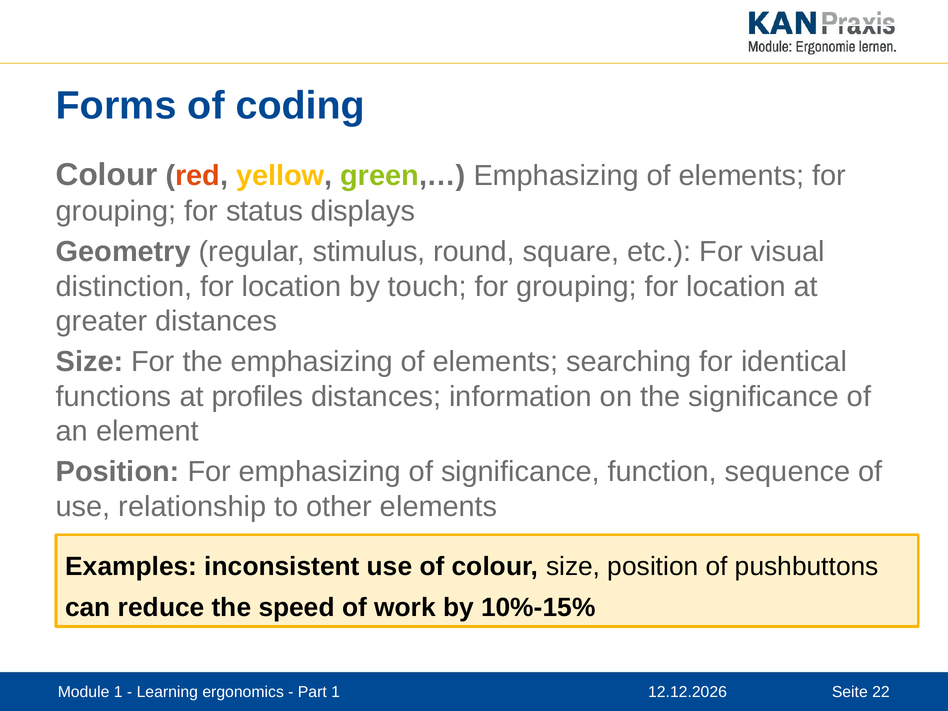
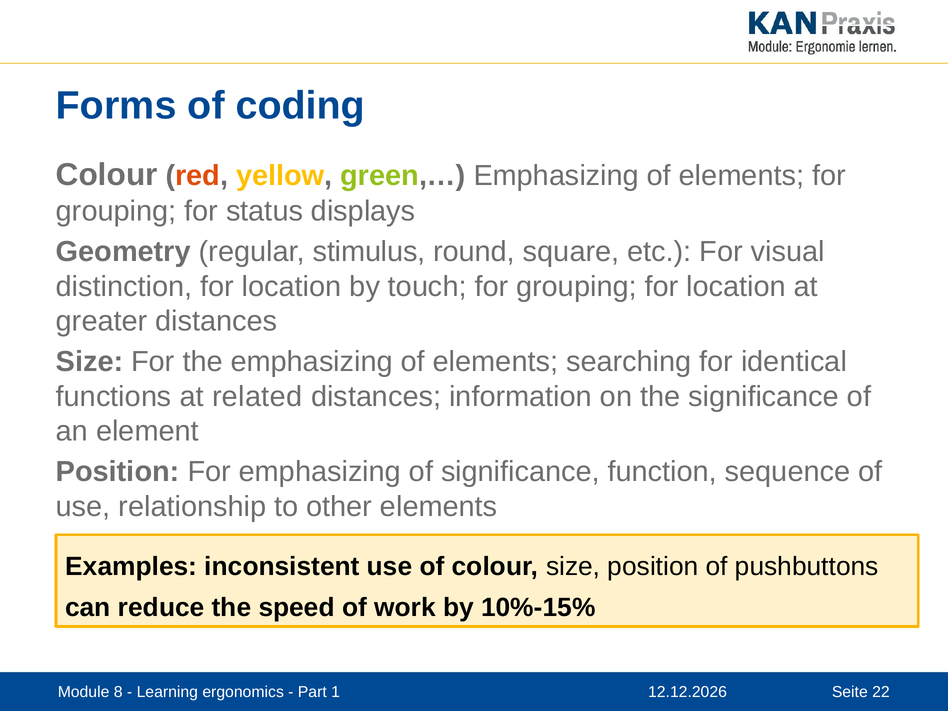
profiles: profiles -> related (257, 397)
Module 1: 1 -> 8 (118, 692)
